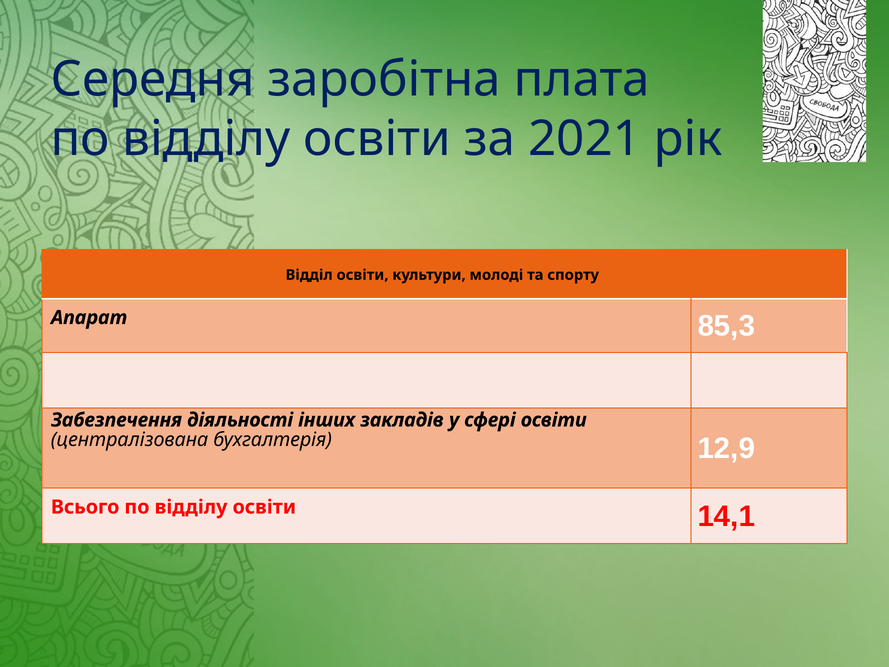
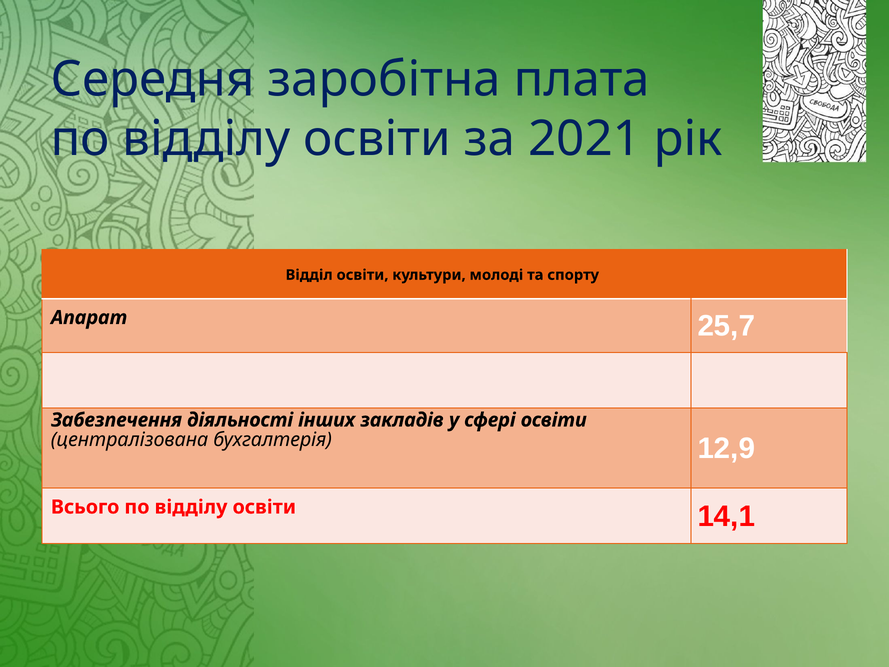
85,3: 85,3 -> 25,7 (726, 326)
